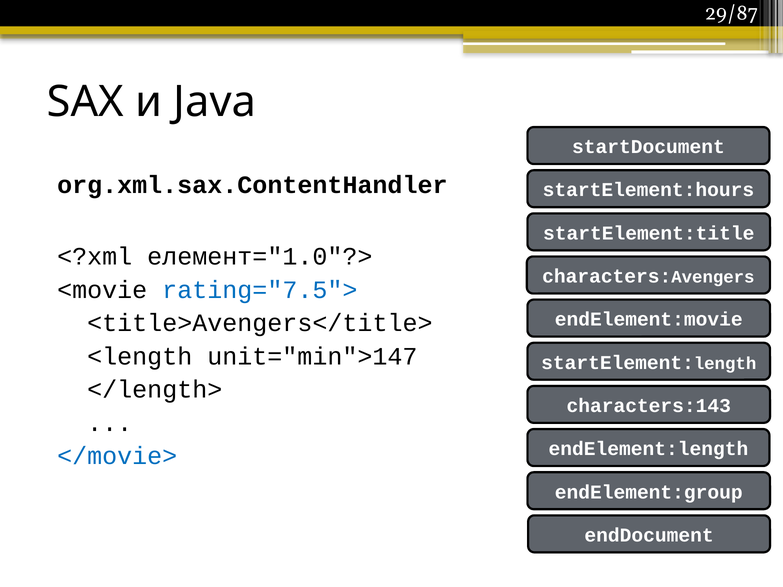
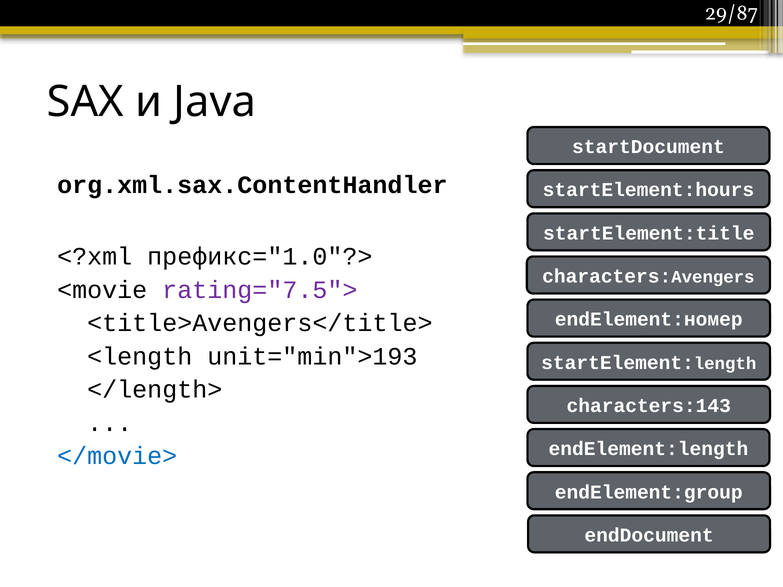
елемент="1.0"?>: елемент="1.0"?> -> префикс="1.0"?> (260, 257)
rating="7.5"> colour: blue -> purple (260, 290)
endElement:movie: endElement:movie -> endElement:номер (649, 320)
unit="min">147: unit="min">147 -> unit="min">193 (312, 356)
